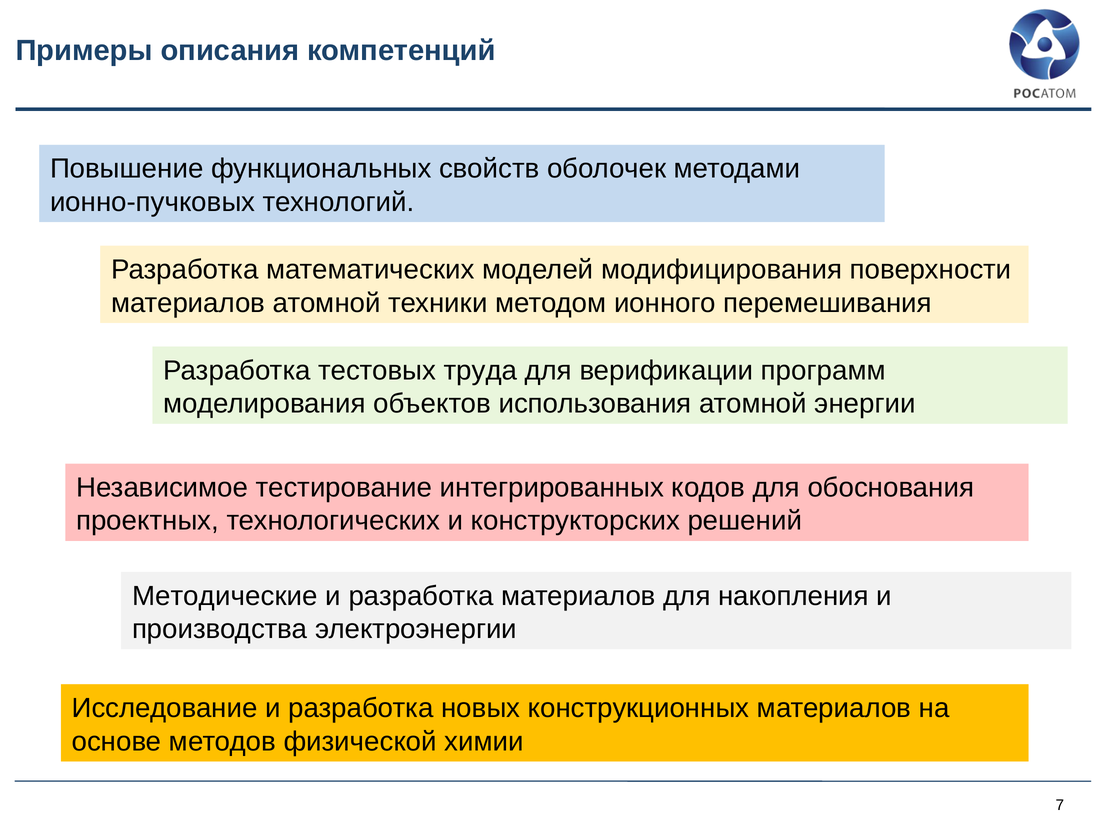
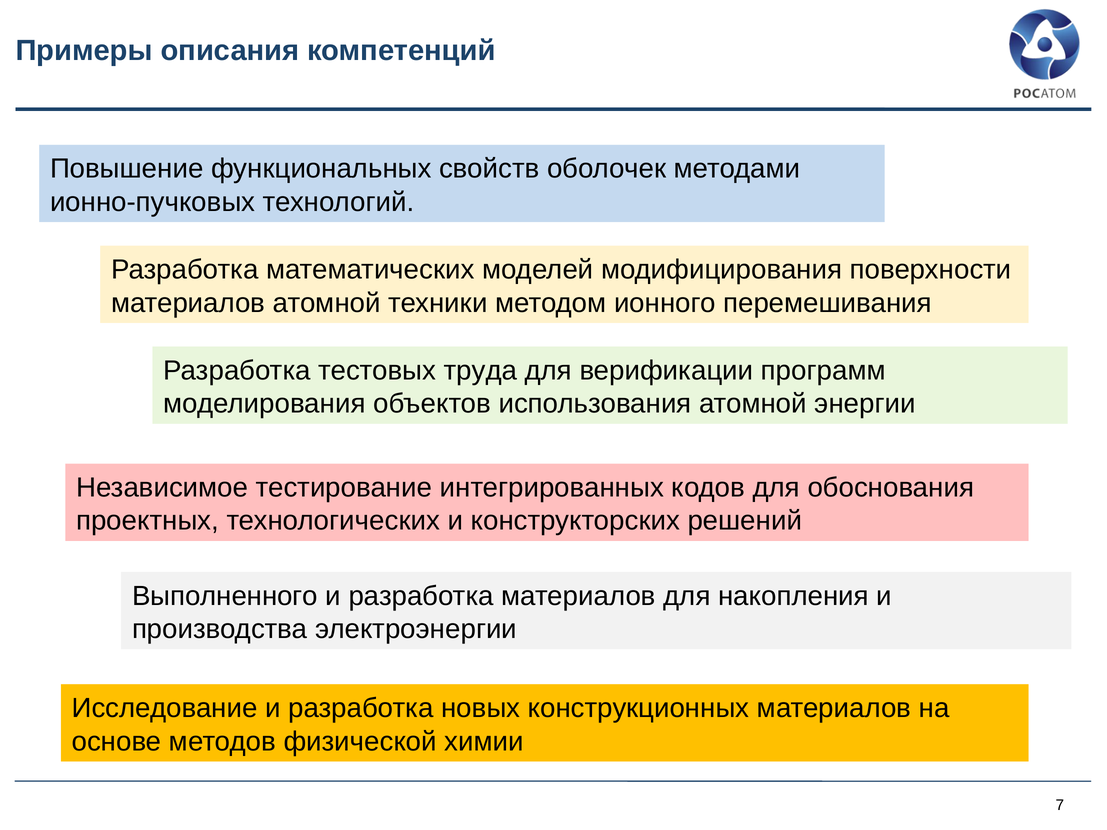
Методические: Методические -> Выполненного (225, 596)
